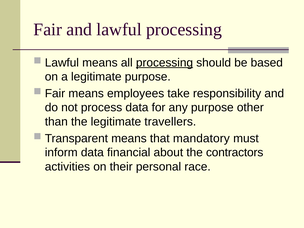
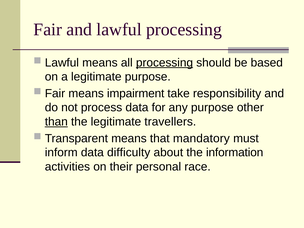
employees: employees -> impairment (136, 93)
than underline: none -> present (56, 122)
financial: financial -> difficulty (129, 153)
contractors: contractors -> information (235, 153)
